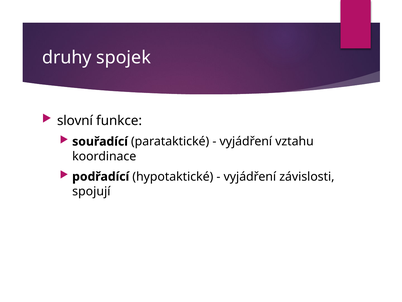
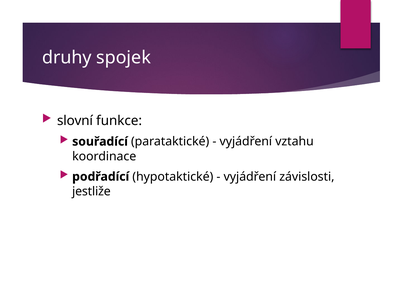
spojují: spojují -> jestliže (91, 191)
